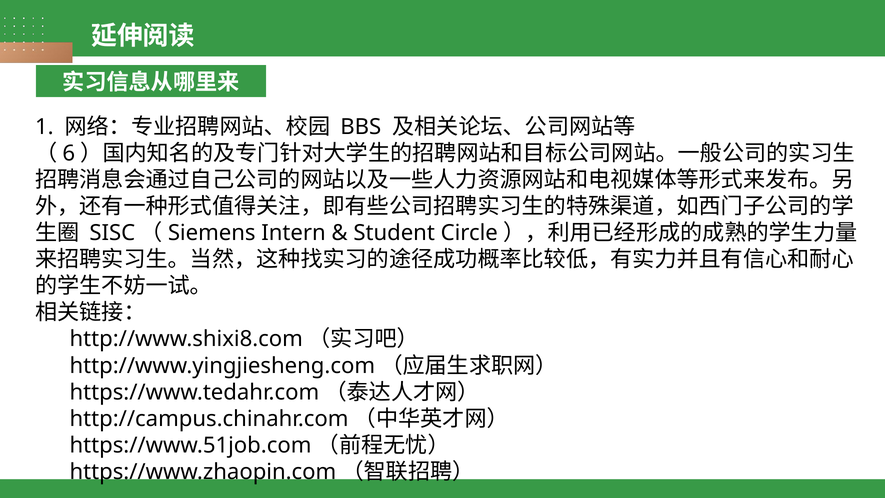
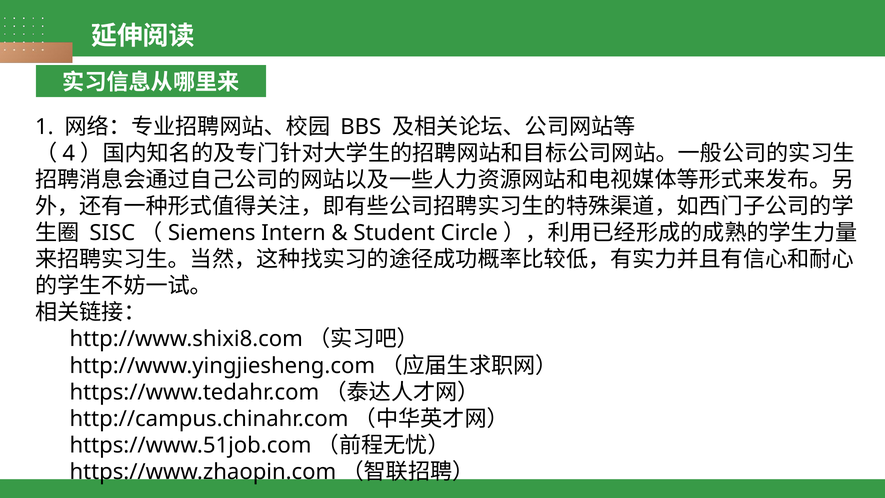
6: 6 -> 4 (69, 153)
